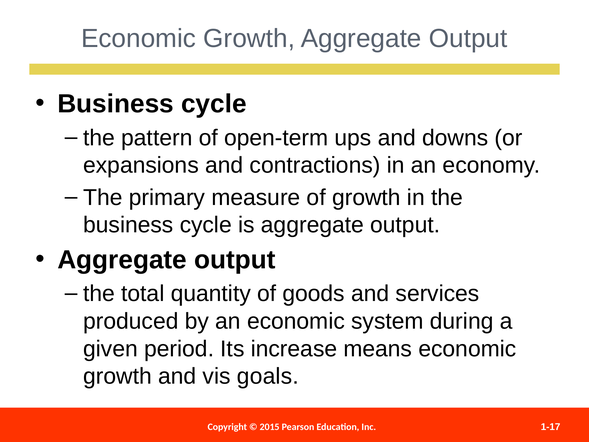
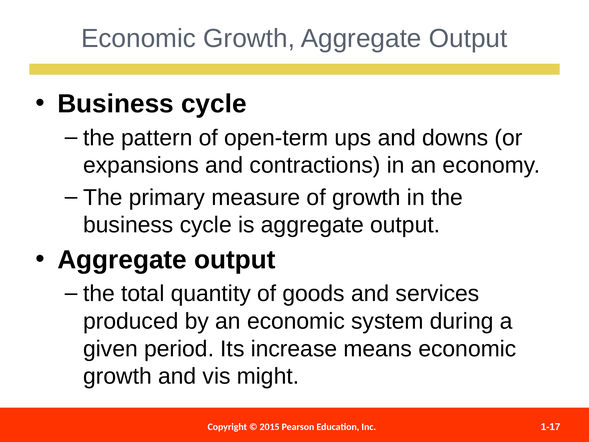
goals: goals -> might (268, 376)
